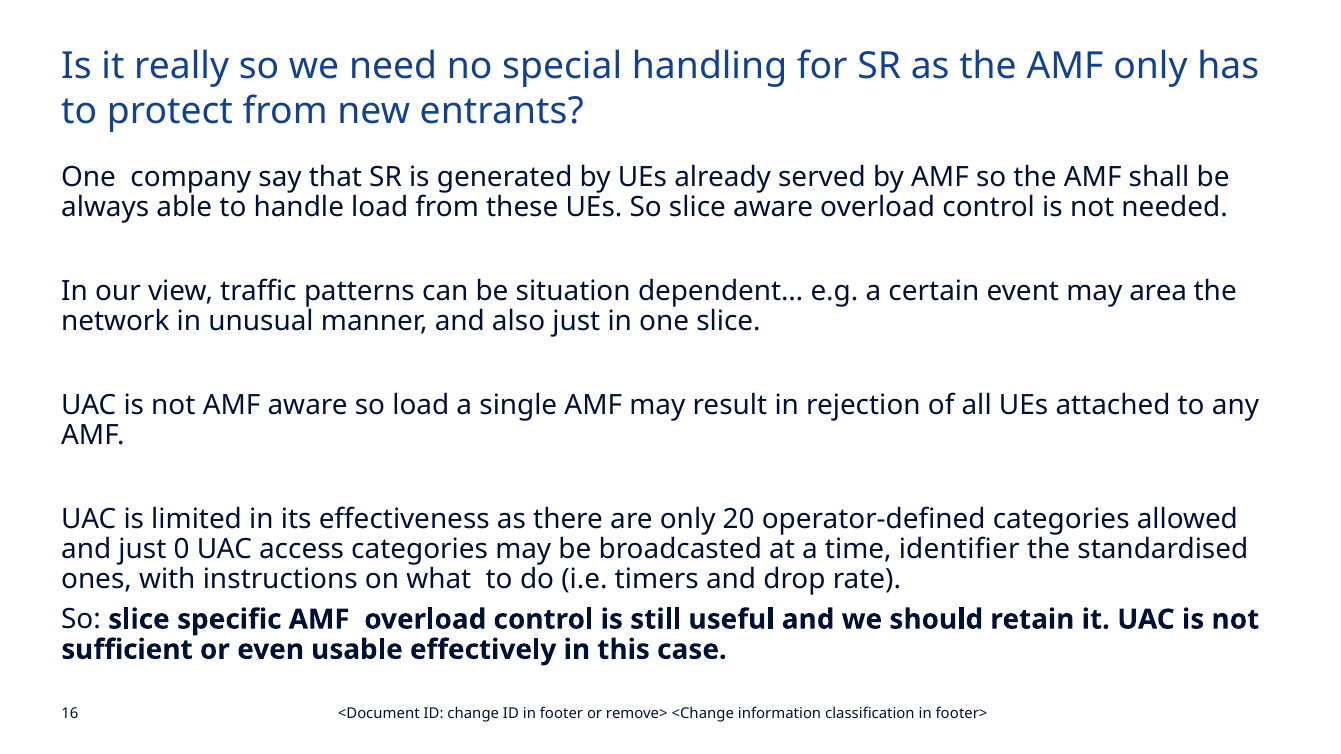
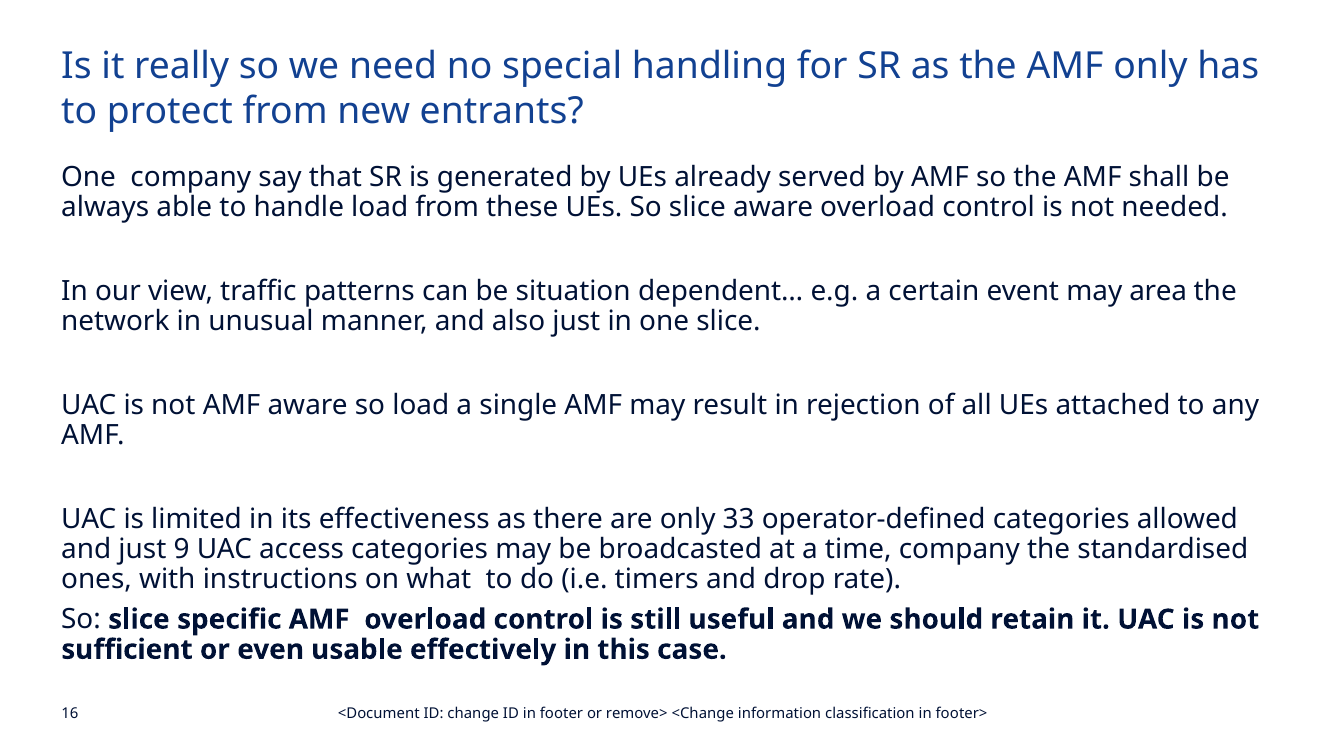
20: 20 -> 33 (739, 519)
0: 0 -> 9 (182, 549)
time identifier: identifier -> company (959, 549)
